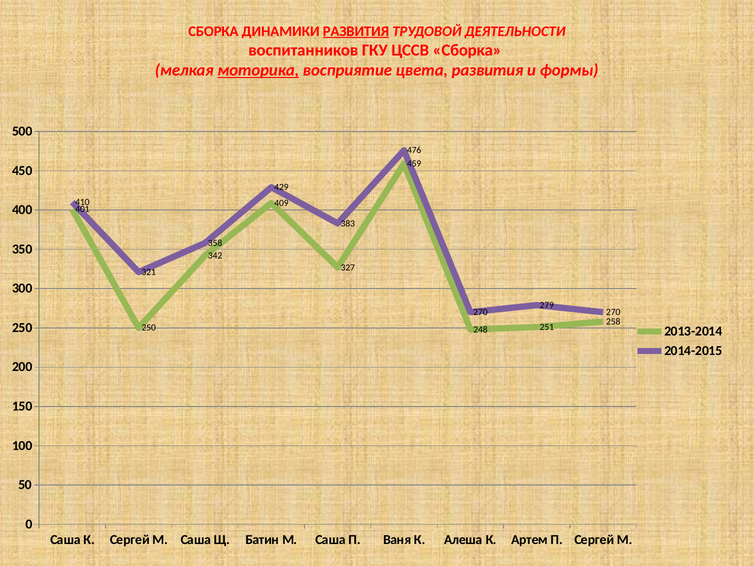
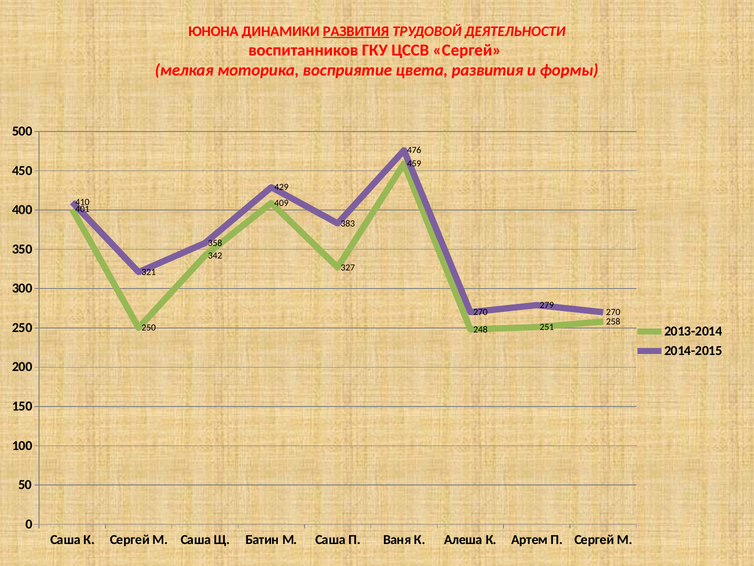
СБОРКА: СБОРКА -> ЮНОНА (213, 31)
ЦССВ Сборка: Сборка -> Сергей (467, 50)
моторика underline: present -> none (258, 70)
